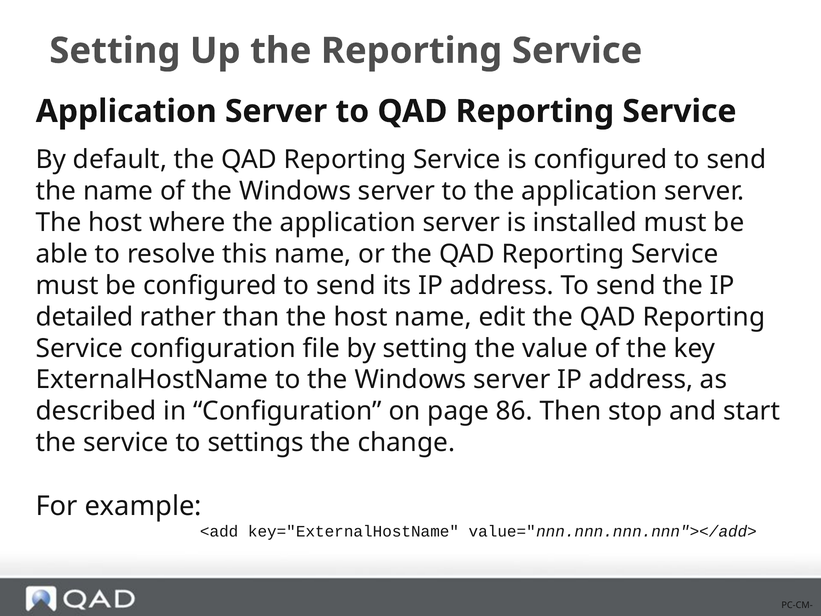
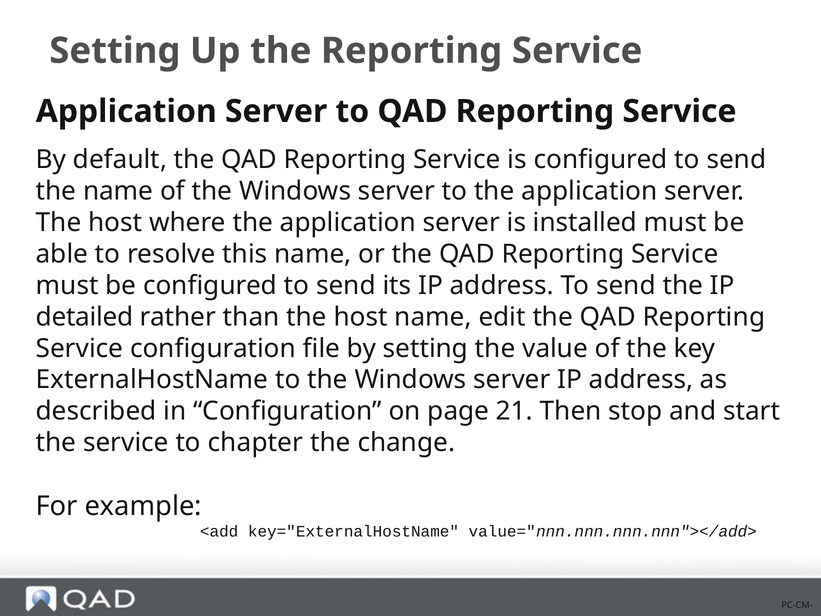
86: 86 -> 21 (514, 411)
settings: settings -> chapter (255, 443)
